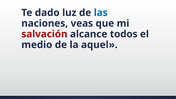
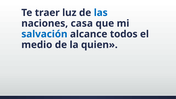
dado: dado -> traer (47, 13)
veas: veas -> casa (82, 23)
salvación colour: red -> blue (44, 34)
aquel: aquel -> quien (99, 45)
